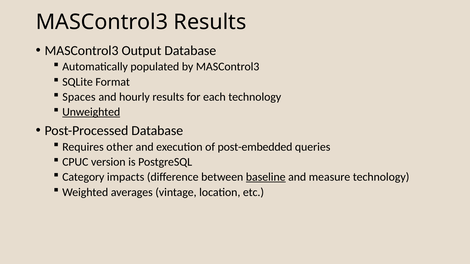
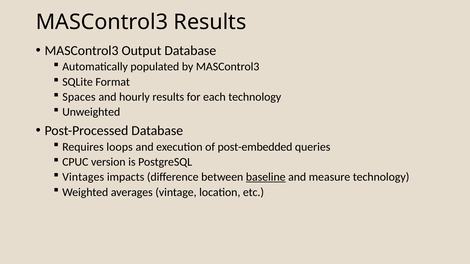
Unweighted underline: present -> none (91, 112)
other: other -> loops (120, 147)
Category: Category -> Vintages (83, 177)
